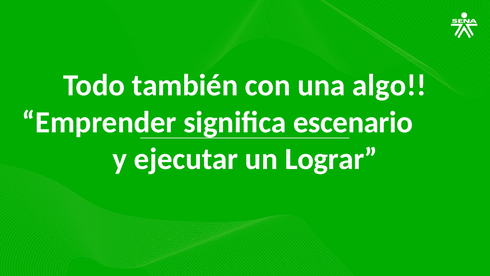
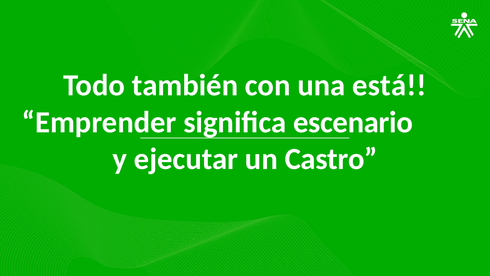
algo: algo -> está (389, 85)
Lograr: Lograr -> Castro (331, 159)
